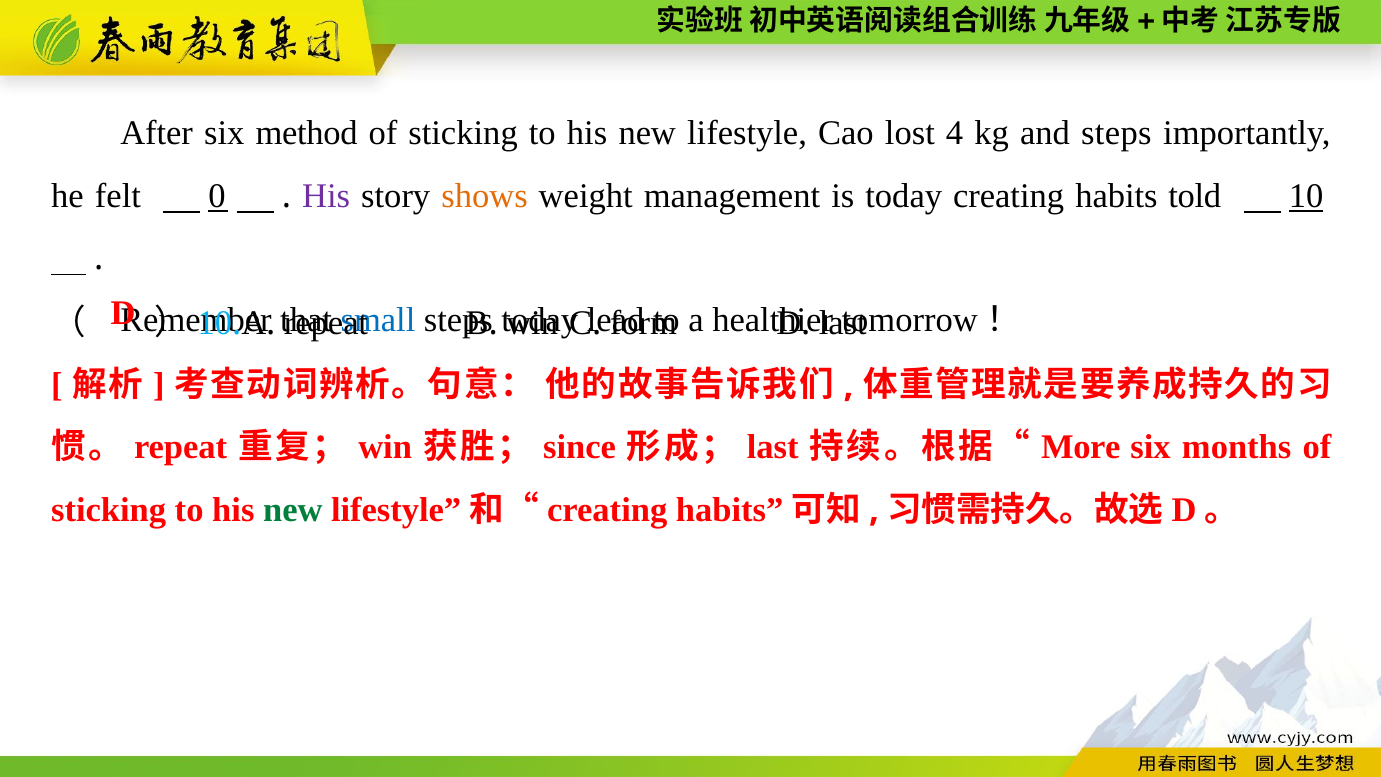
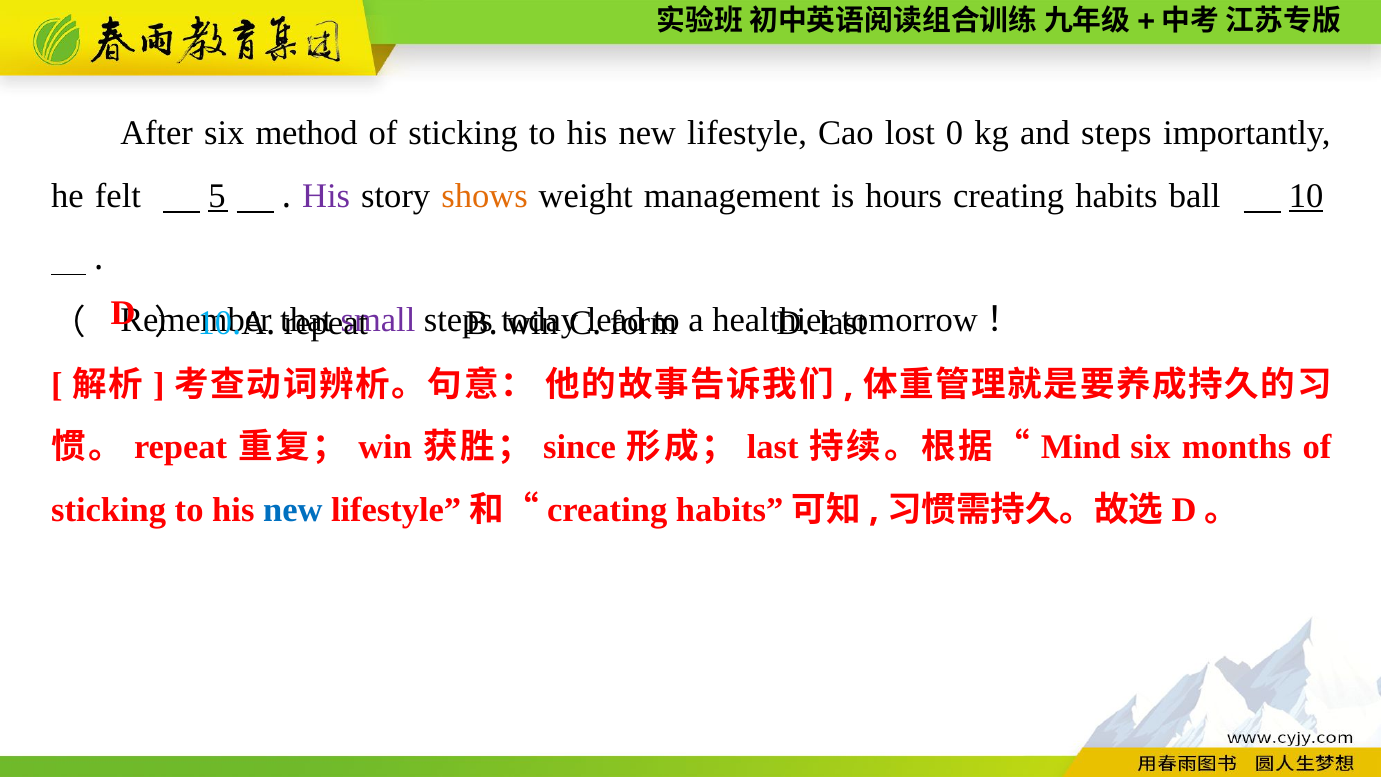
4: 4 -> 0 (955, 134)
0: 0 -> 5 (217, 196)
is today: today -> hours (904, 196)
told: told -> ball (1195, 196)
small colour: blue -> purple (378, 320)
More: More -> Mind (1081, 447)
new colour: green -> blue (293, 510)
